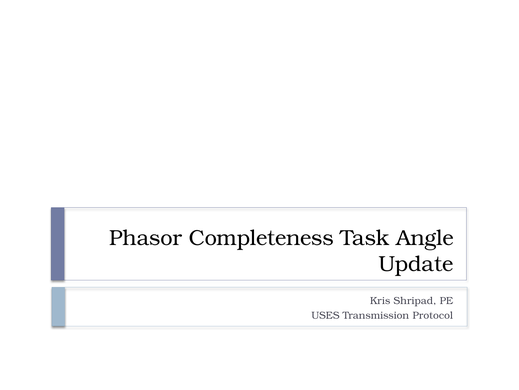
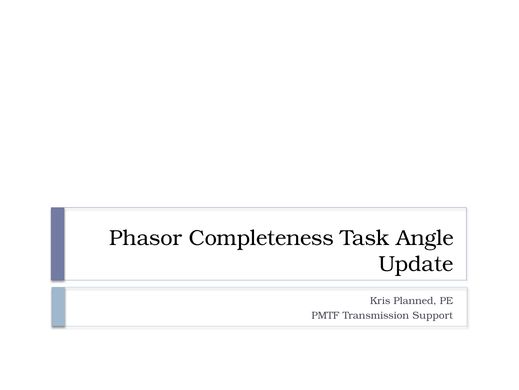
Shripad: Shripad -> Planned (415, 300)
USES: USES -> PMTF (325, 315)
Protocol: Protocol -> Support (433, 315)
